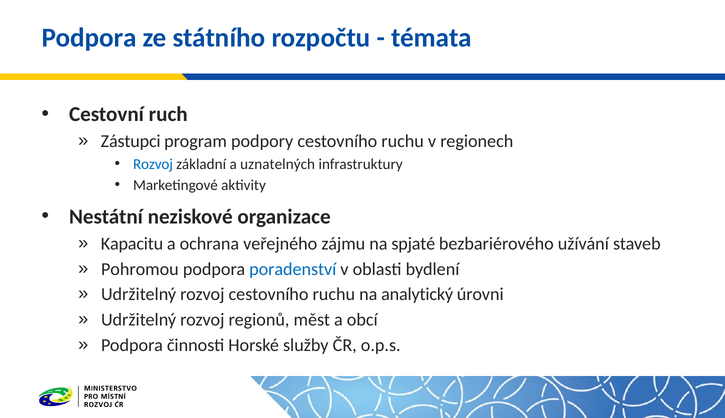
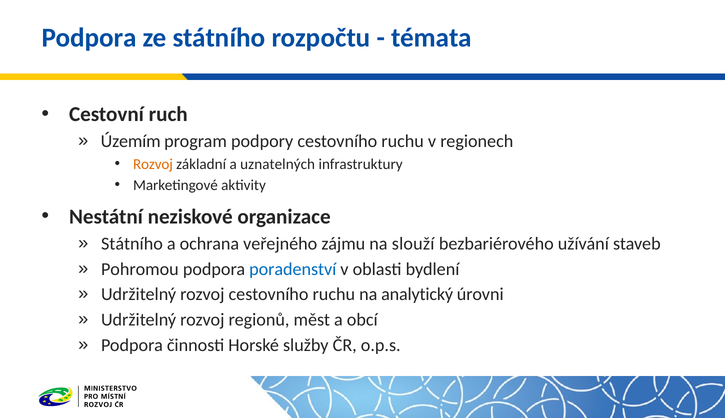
Zástupci: Zástupci -> Územím (131, 141)
Rozvoj colour: blue -> orange (153, 164)
Kapacitu: Kapacitu -> Státního (132, 243)
spjaté: spjaté -> slouží (413, 243)
